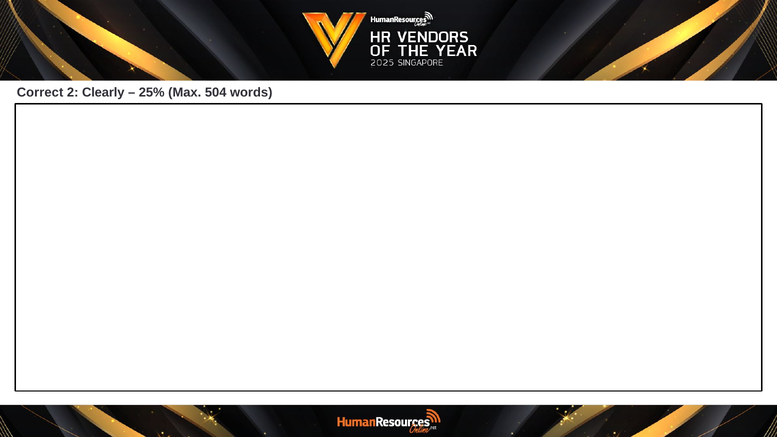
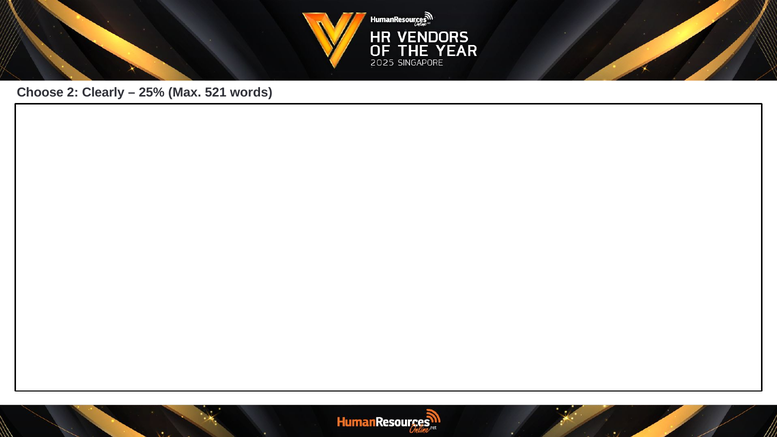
Correct: Correct -> Choose (40, 93)
504: 504 -> 521 (216, 93)
